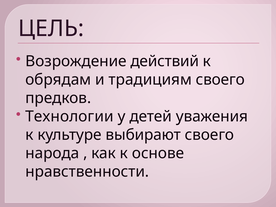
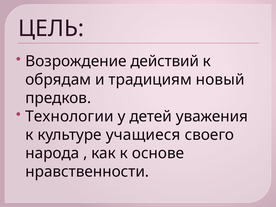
традициям своего: своего -> новый (220, 80)
выбирают: выбирают -> учащиеся (143, 135)
